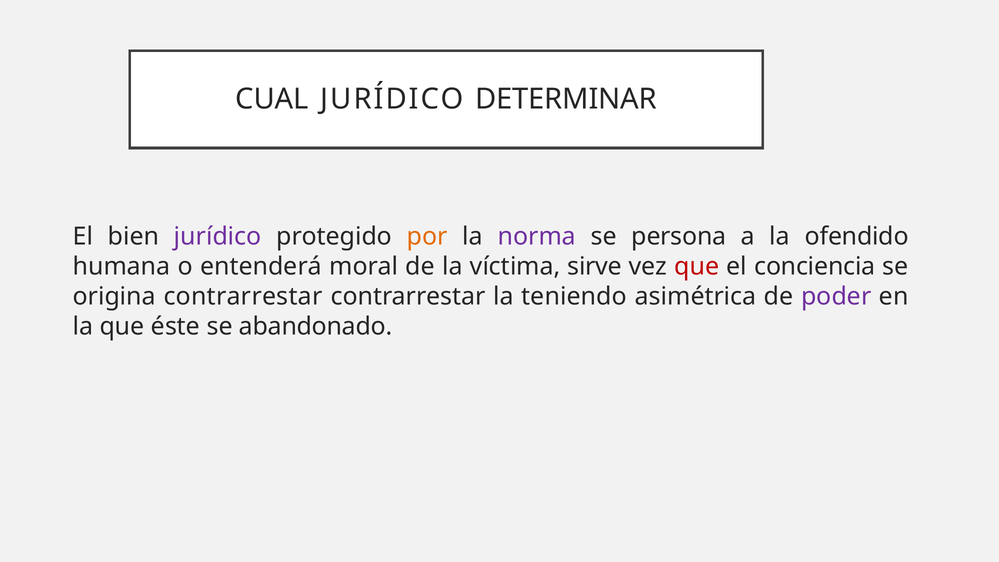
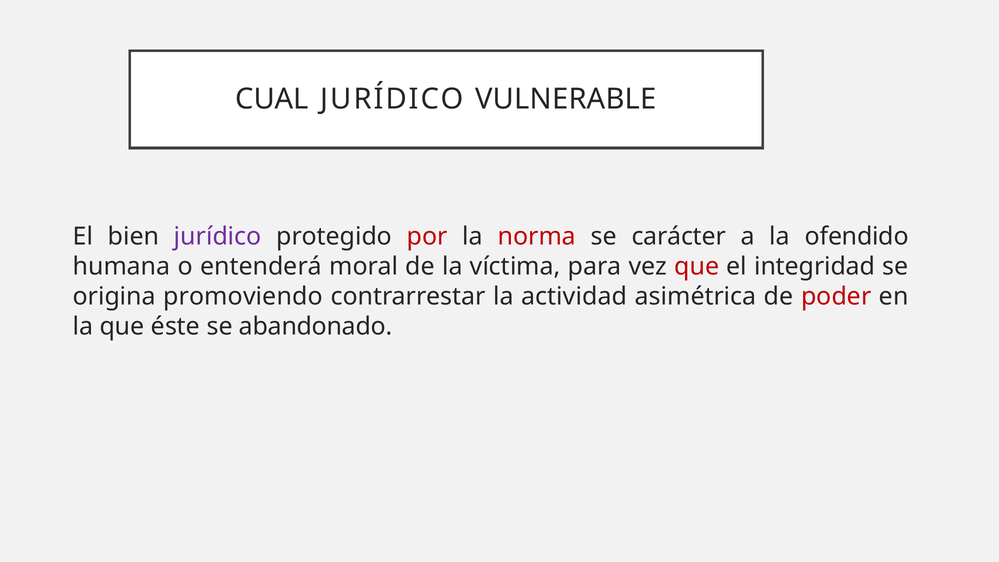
DETERMINAR: DETERMINAR -> VULNERABLE (566, 99)
por colour: orange -> red (427, 237)
norma colour: purple -> red (537, 237)
persona: persona -> carácter (679, 237)
sirve: sirve -> para (595, 267)
conciencia: conciencia -> integridad (815, 267)
origina contrarrestar: contrarrestar -> promoviendo (243, 297)
teniendo: teniendo -> actividad (574, 297)
poder colour: purple -> red (836, 297)
